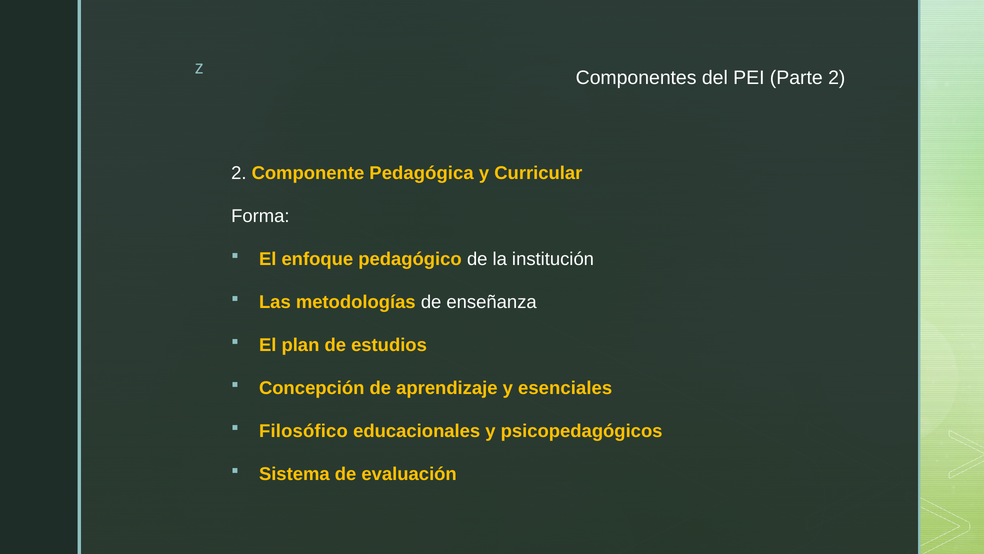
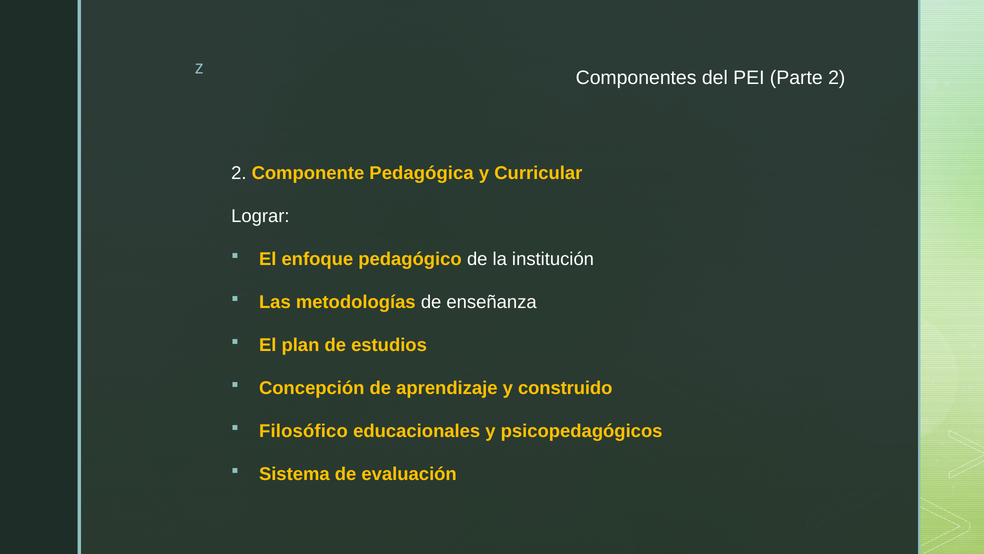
Forma: Forma -> Lograr (260, 216)
esenciales: esenciales -> construido (565, 388)
